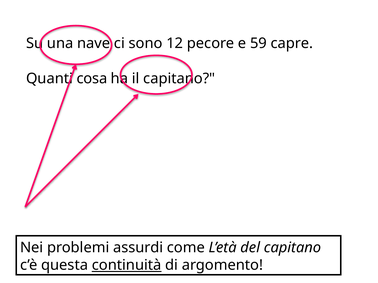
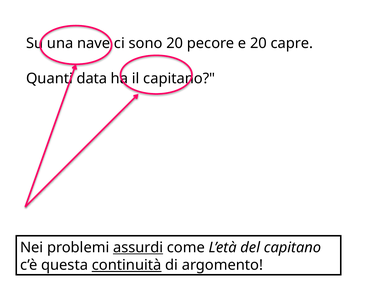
sono 12: 12 -> 20 (175, 43)
e 59: 59 -> 20 (258, 43)
cosa: cosa -> data (92, 79)
assurdi underline: none -> present (138, 248)
